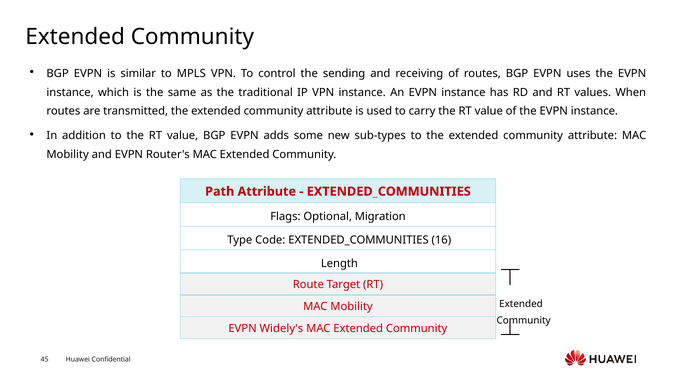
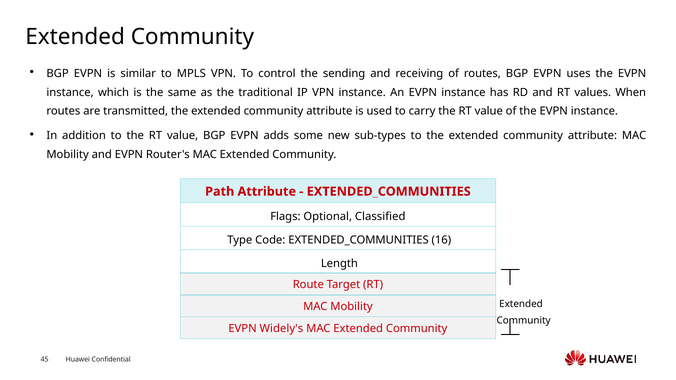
Migration: Migration -> Classified (380, 217)
